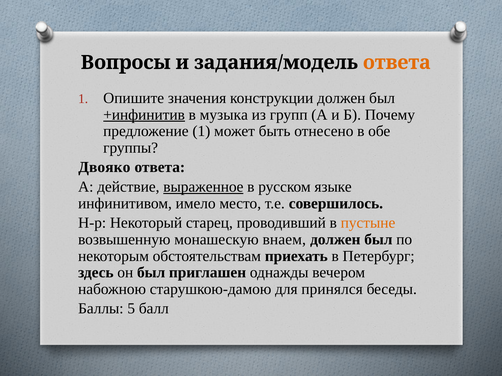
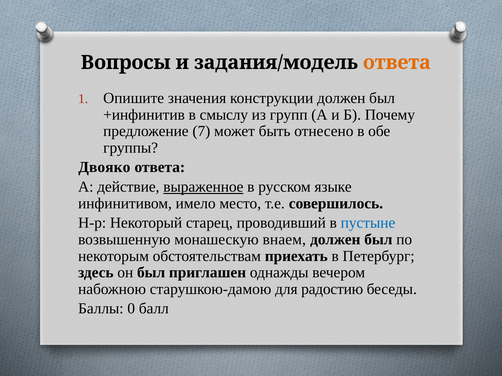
+инфинитив underline: present -> none (144, 115)
музыка: музыка -> смыслу (224, 115)
предложение 1: 1 -> 7 (201, 131)
пустыне colour: orange -> blue (368, 223)
принялся: принялся -> радостию (332, 289)
5: 5 -> 0 (131, 309)
